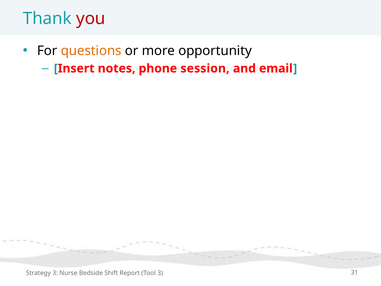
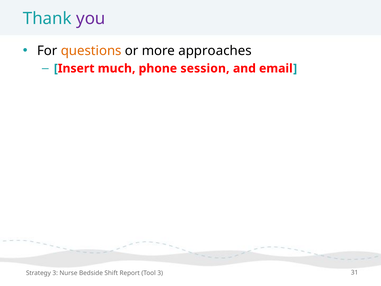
you colour: red -> purple (91, 19)
opportunity: opportunity -> approaches (215, 51)
notes: notes -> much (117, 68)
